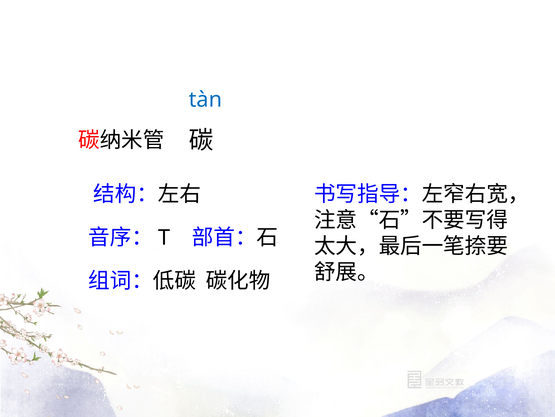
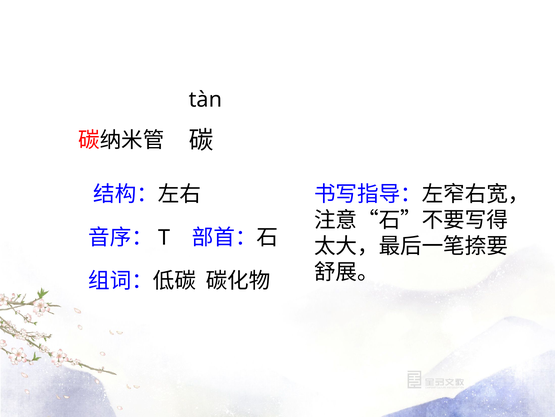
tàn colour: blue -> black (205, 100)
